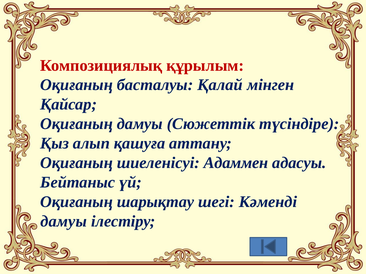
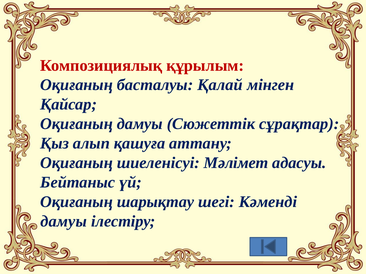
түсіндіре: түсіндіре -> сұрақтар (299, 124)
Адаммен: Адаммен -> Мәлімет (236, 163)
